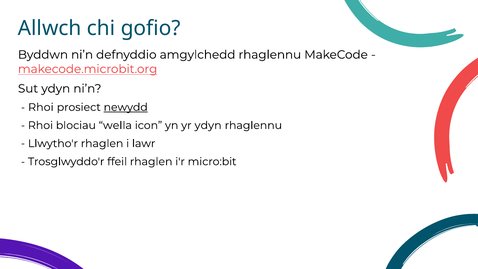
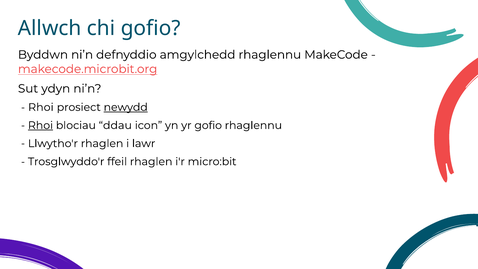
Rhoi underline: none -> present (40, 125)
wella: wella -> ddau (115, 125)
yr ydyn: ydyn -> gofio (208, 125)
